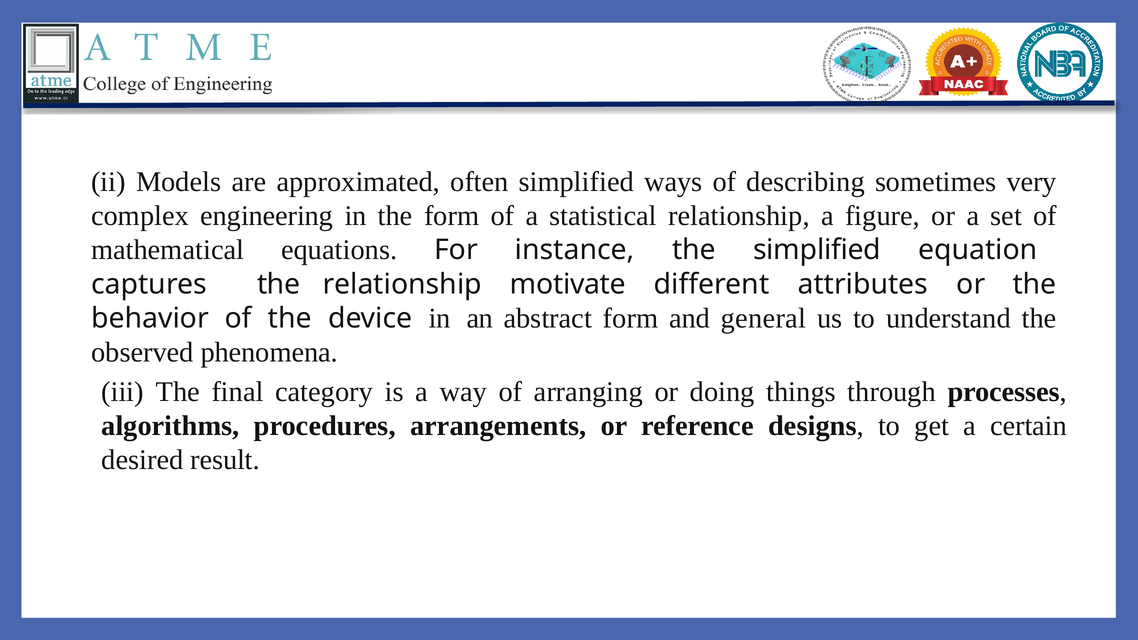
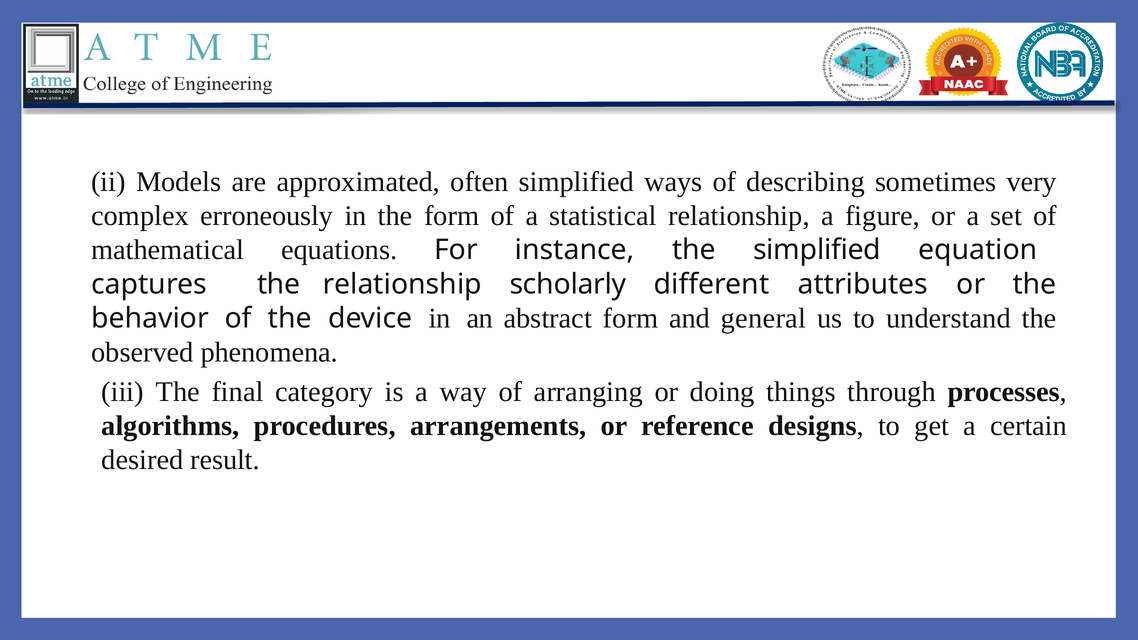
engineering: engineering -> erroneously (267, 216)
motivate: motivate -> scholarly (568, 284)
